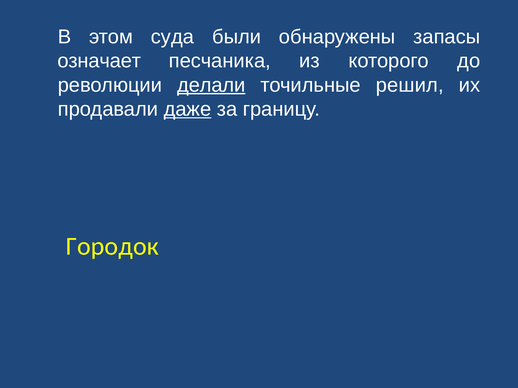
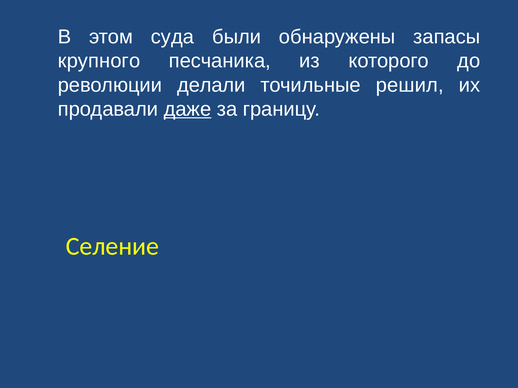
означает: означает -> крупного (99, 61)
делали underline: present -> none (211, 85)
Городок: Городок -> Селение (112, 247)
